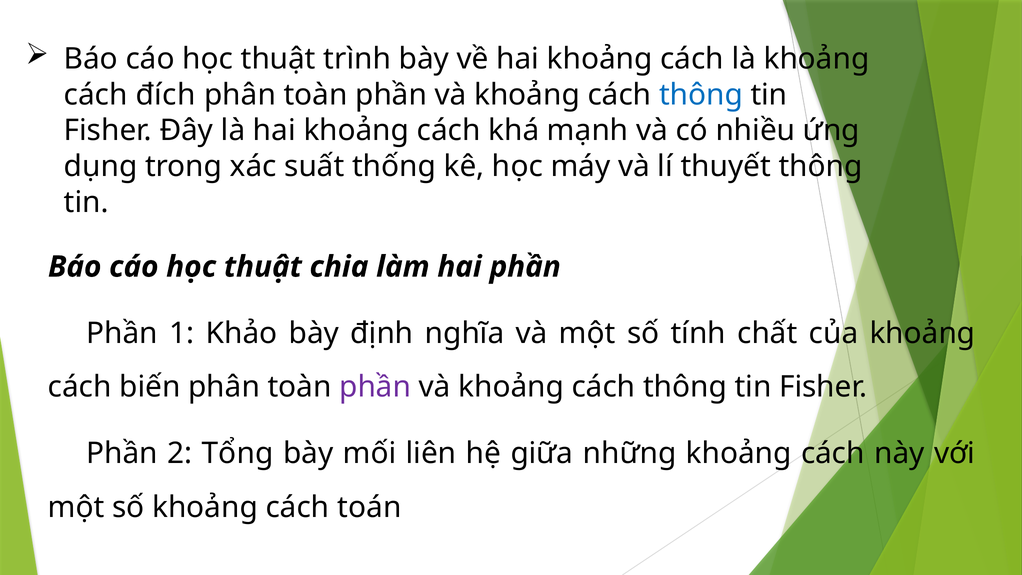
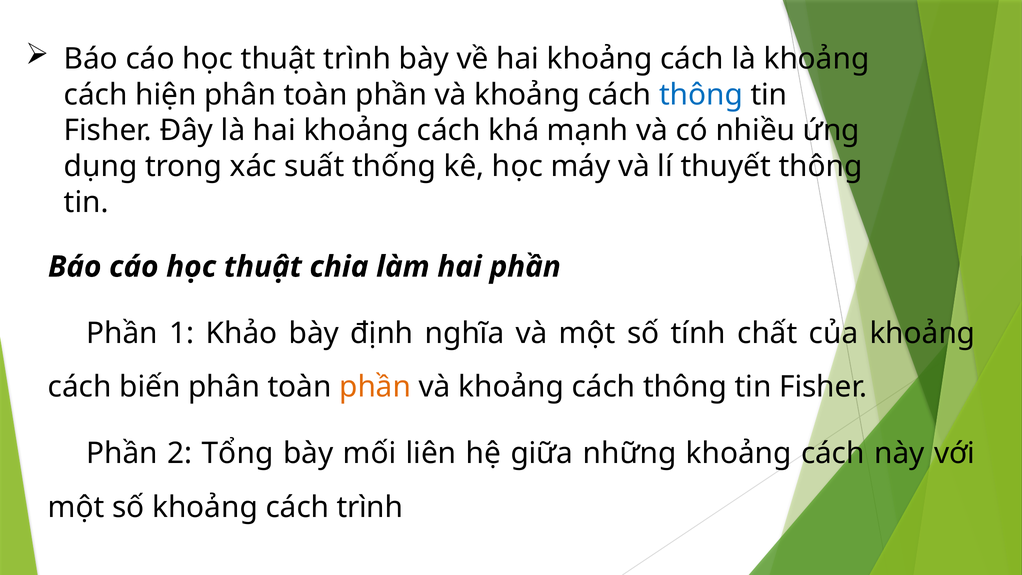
đích: đích -> hiện (166, 95)
phần colour: purple -> orange (375, 387)
cách toán: toán -> trình (370, 507)
